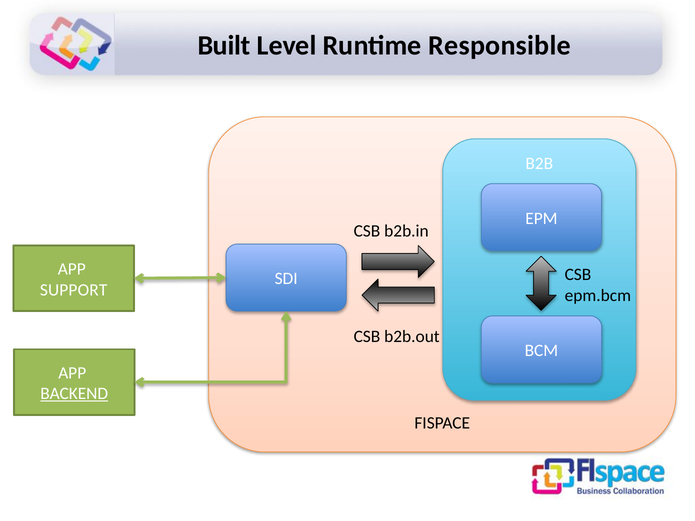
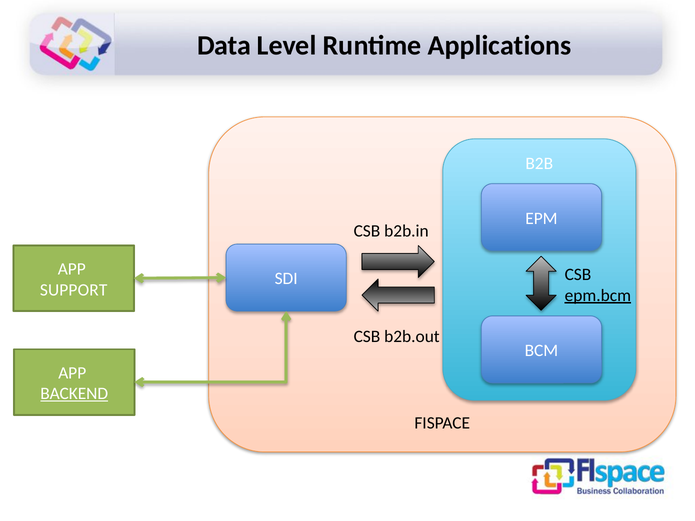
Built: Built -> Data (224, 45)
Responsible: Responsible -> Applications (500, 45)
epm.bcm underline: none -> present (598, 295)
